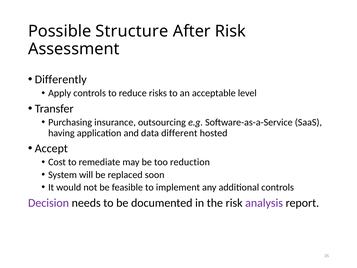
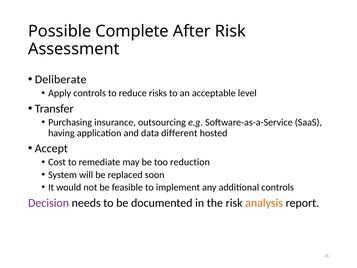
Structure: Structure -> Complete (132, 31)
Differently: Differently -> Deliberate (61, 79)
analysis colour: purple -> orange (264, 203)
